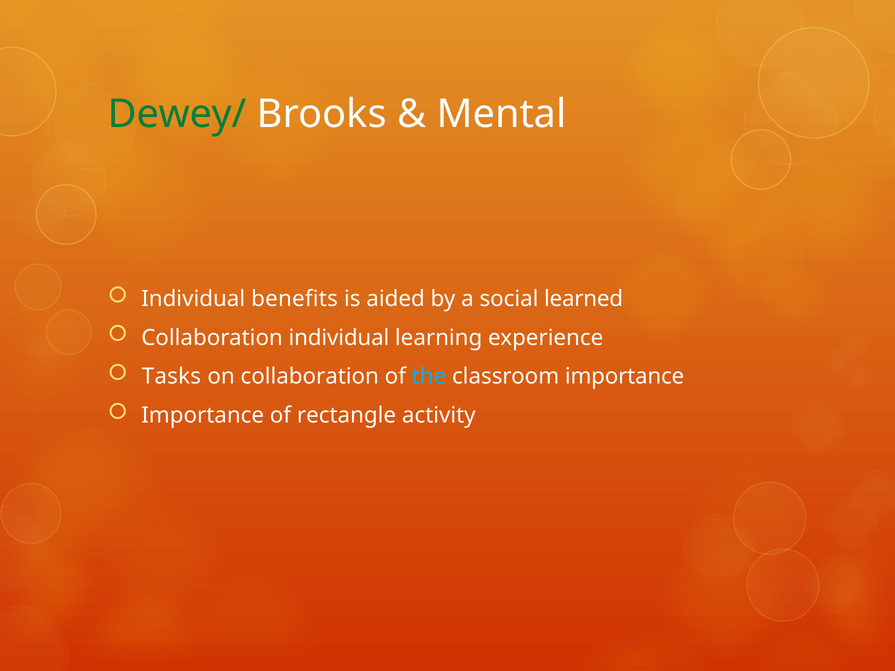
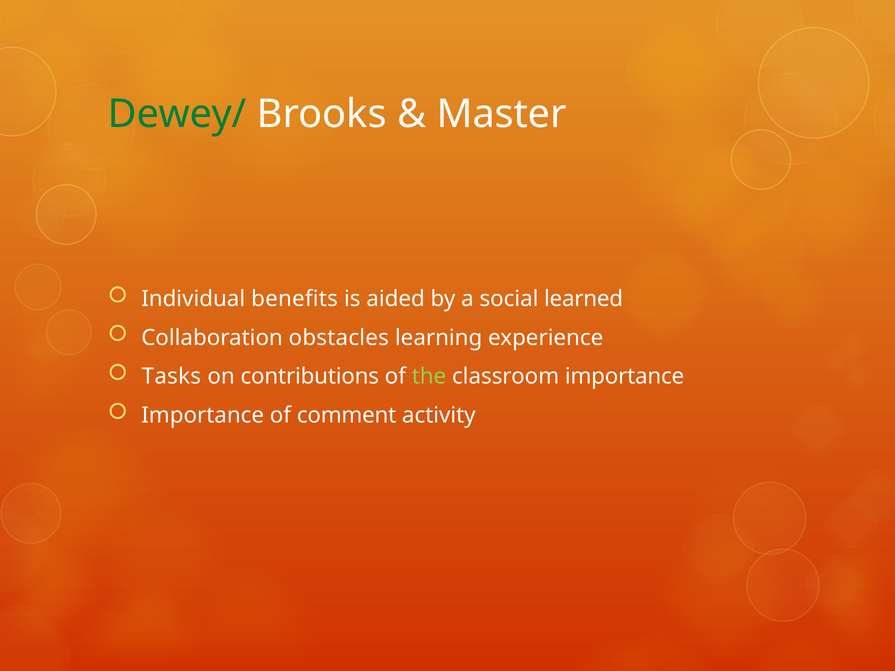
Mental: Mental -> Master (502, 114)
Collaboration individual: individual -> obstacles (339, 338)
on collaboration: collaboration -> contributions (310, 377)
the colour: light blue -> light green (429, 377)
rectangle: rectangle -> comment (347, 415)
